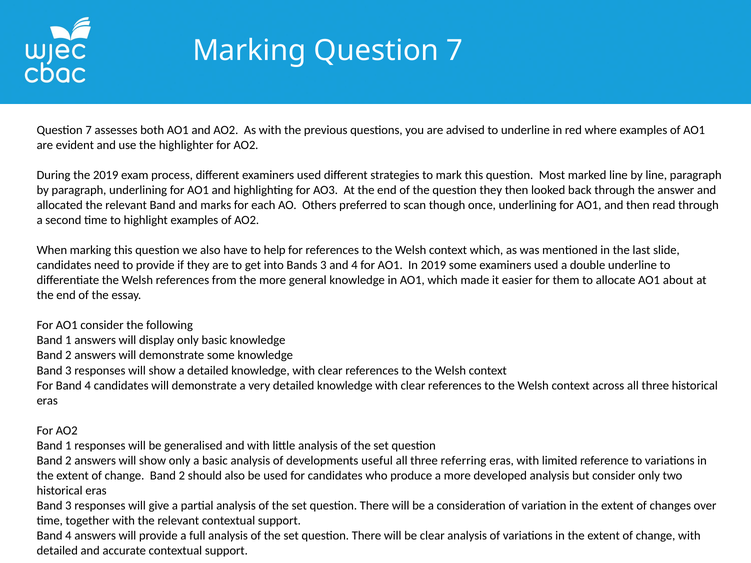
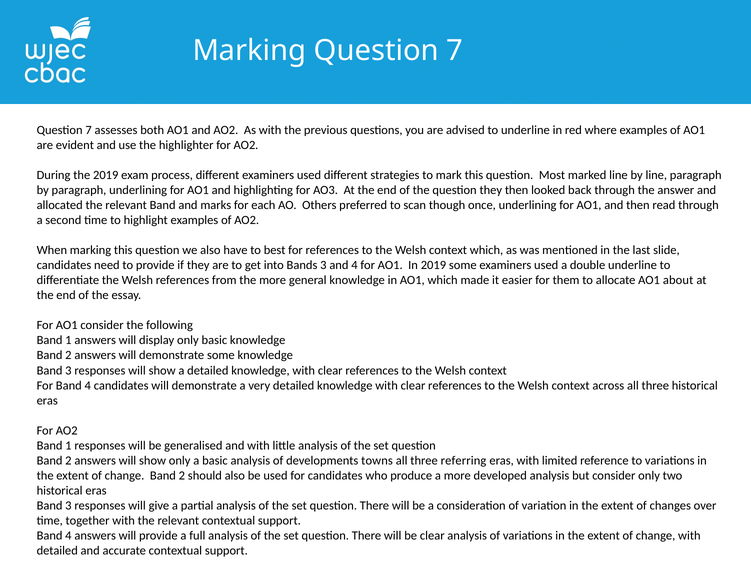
help: help -> best (275, 250)
useful: useful -> towns (377, 461)
